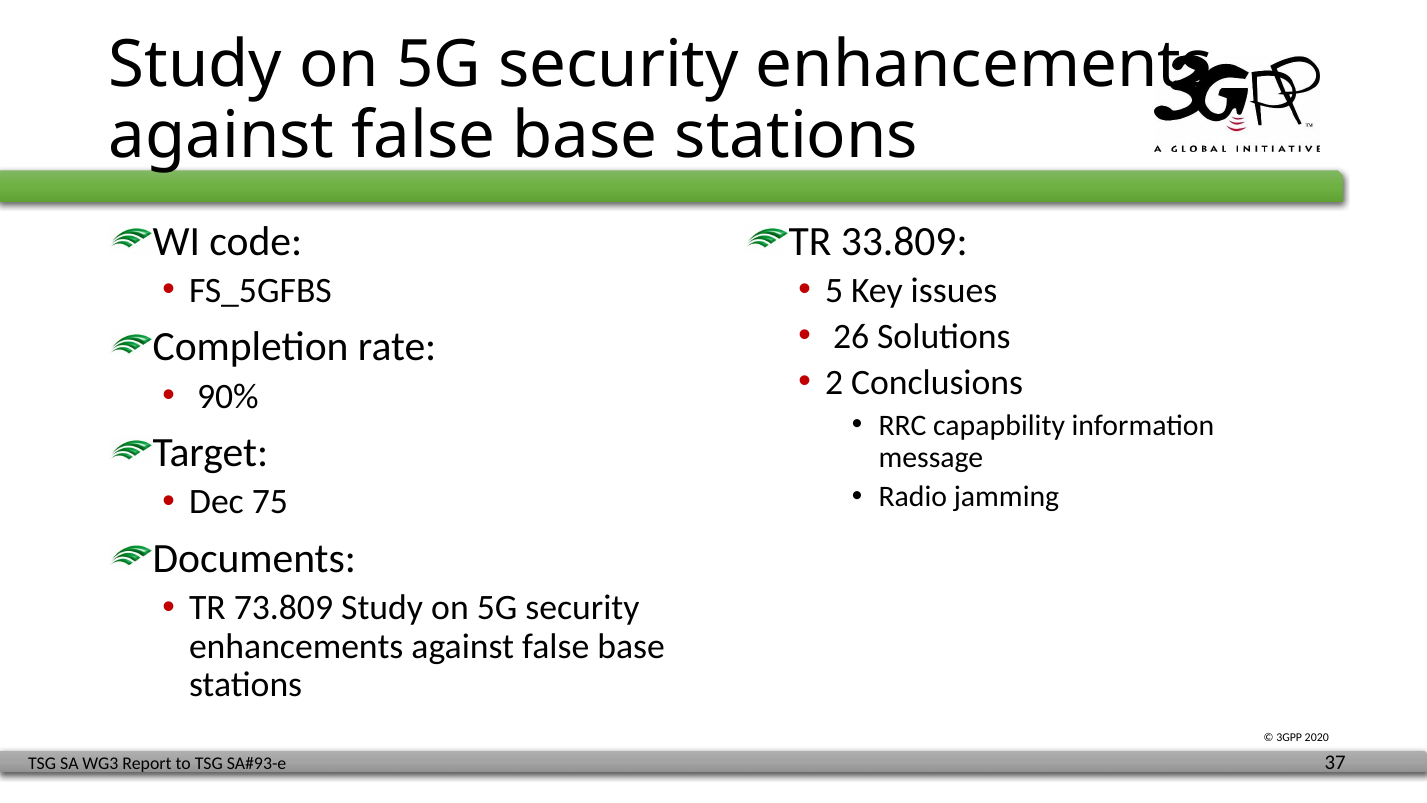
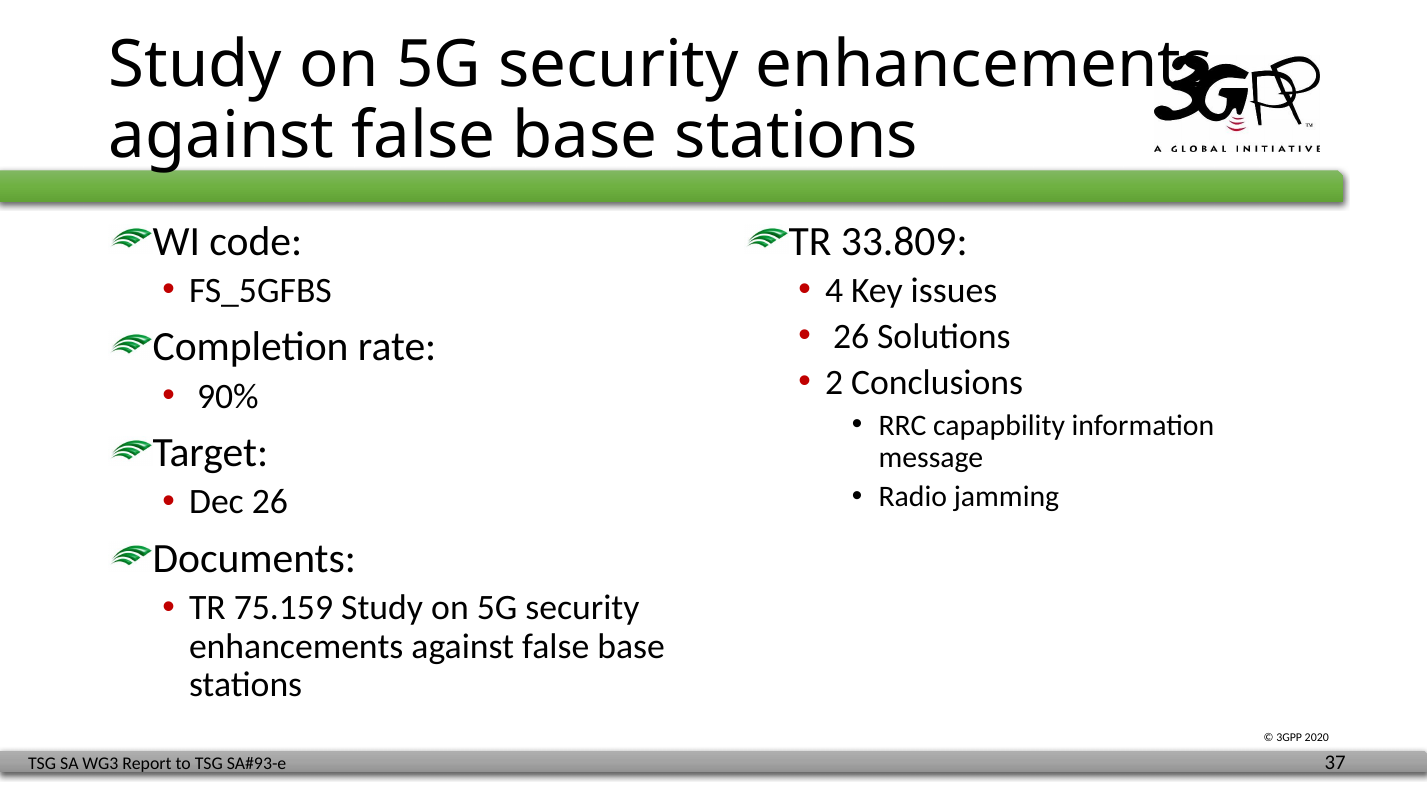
5: 5 -> 4 (834, 290)
Dec 75: 75 -> 26 (270, 502)
73.809: 73.809 -> 75.159 (283, 608)
